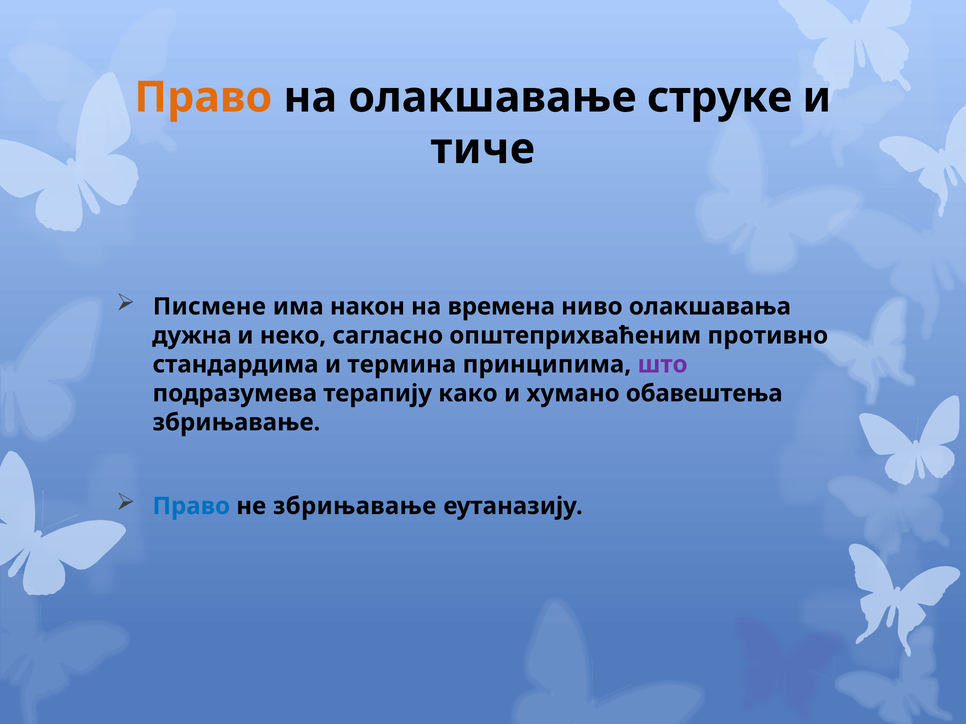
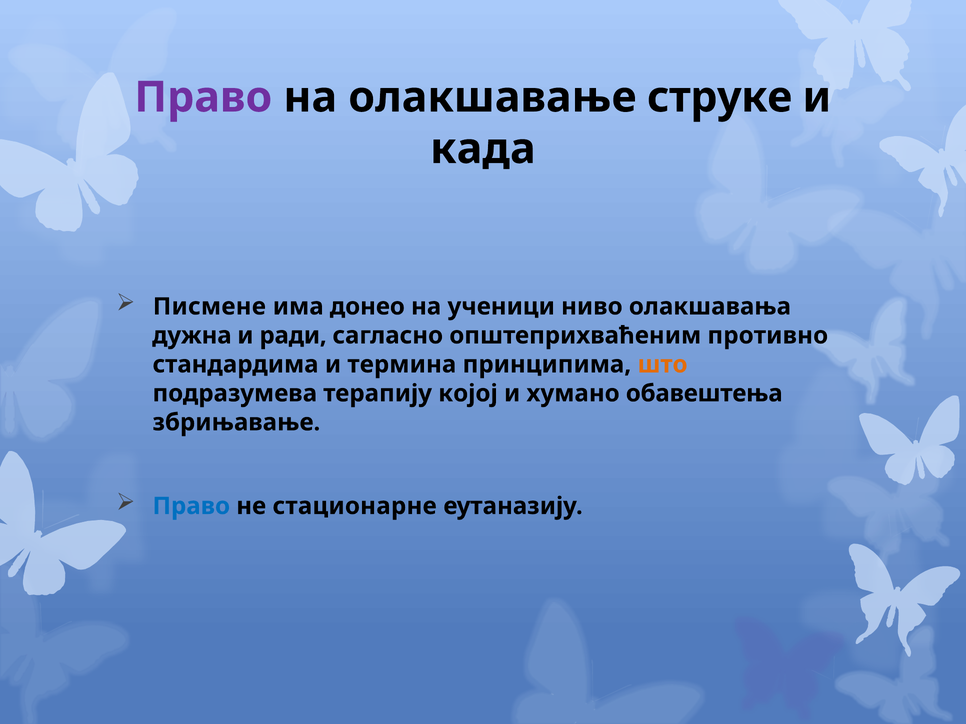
Право colour: orange -> purple (203, 97)
тиче: тиче -> када (483, 149)
након: након -> донео (367, 307)
времена: времена -> ученици (501, 307)
неко: неко -> ради (293, 336)
што colour: purple -> orange (663, 365)
како: како -> којој (468, 394)
не збрињавање: збрињавање -> стационарне (355, 506)
